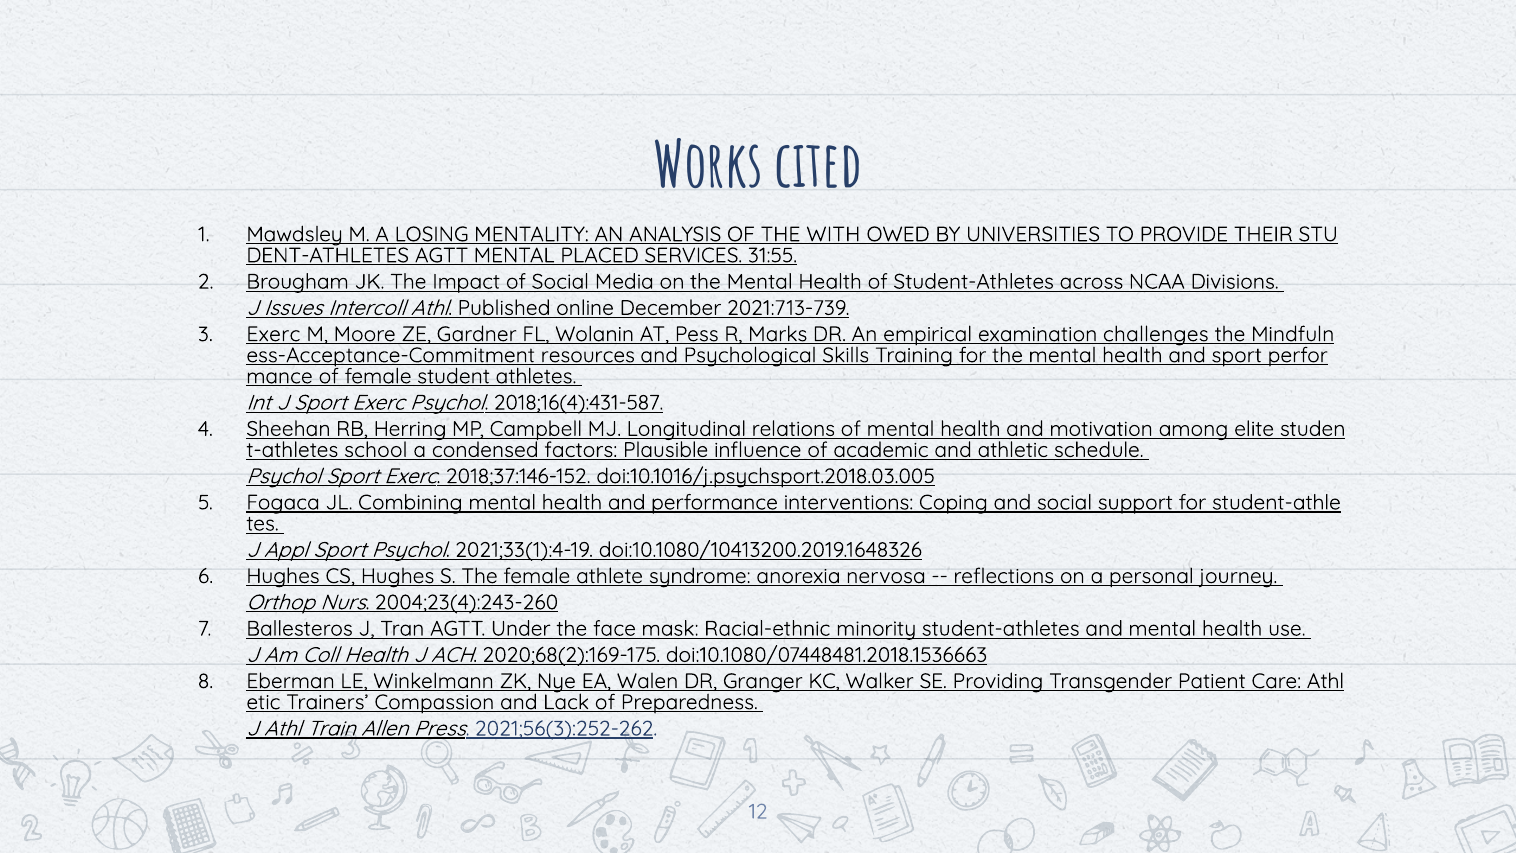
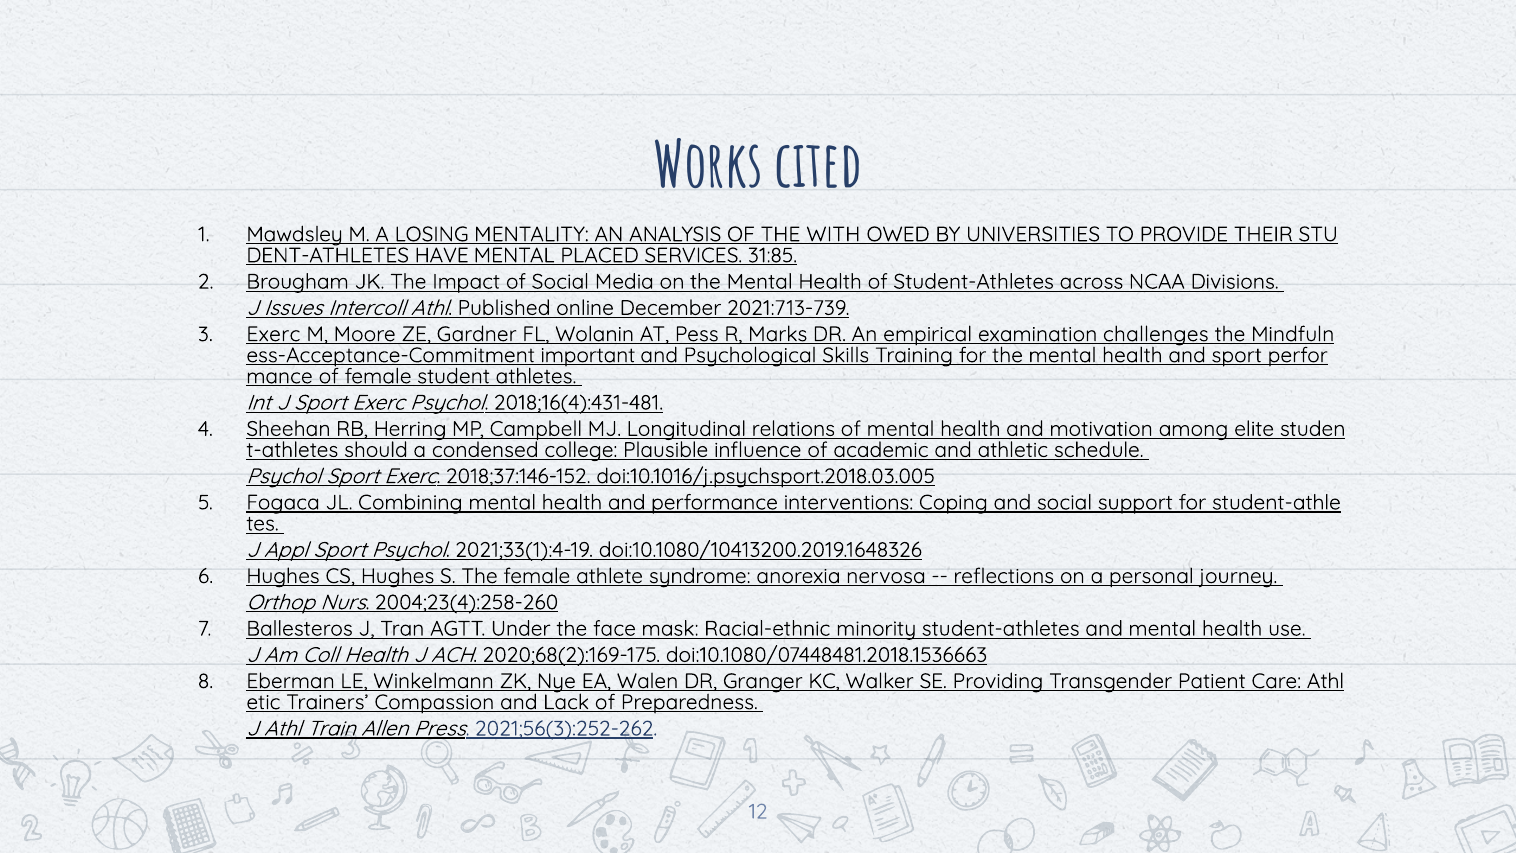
AGTT: AGTT -> HAVE (442, 255)
31:55: 31:55 -> 31:85 (772, 255)
resources: resources -> important (588, 355)
2018;16(4):431-587: 2018;16(4):431-587 -> 2018;16(4):431-481 (579, 403)
school: school -> should (376, 450)
factors: factors -> college (581, 450)
2004;23(4):243-260: 2004;23(4):243-260 -> 2004;23(4):258-260 (467, 602)
